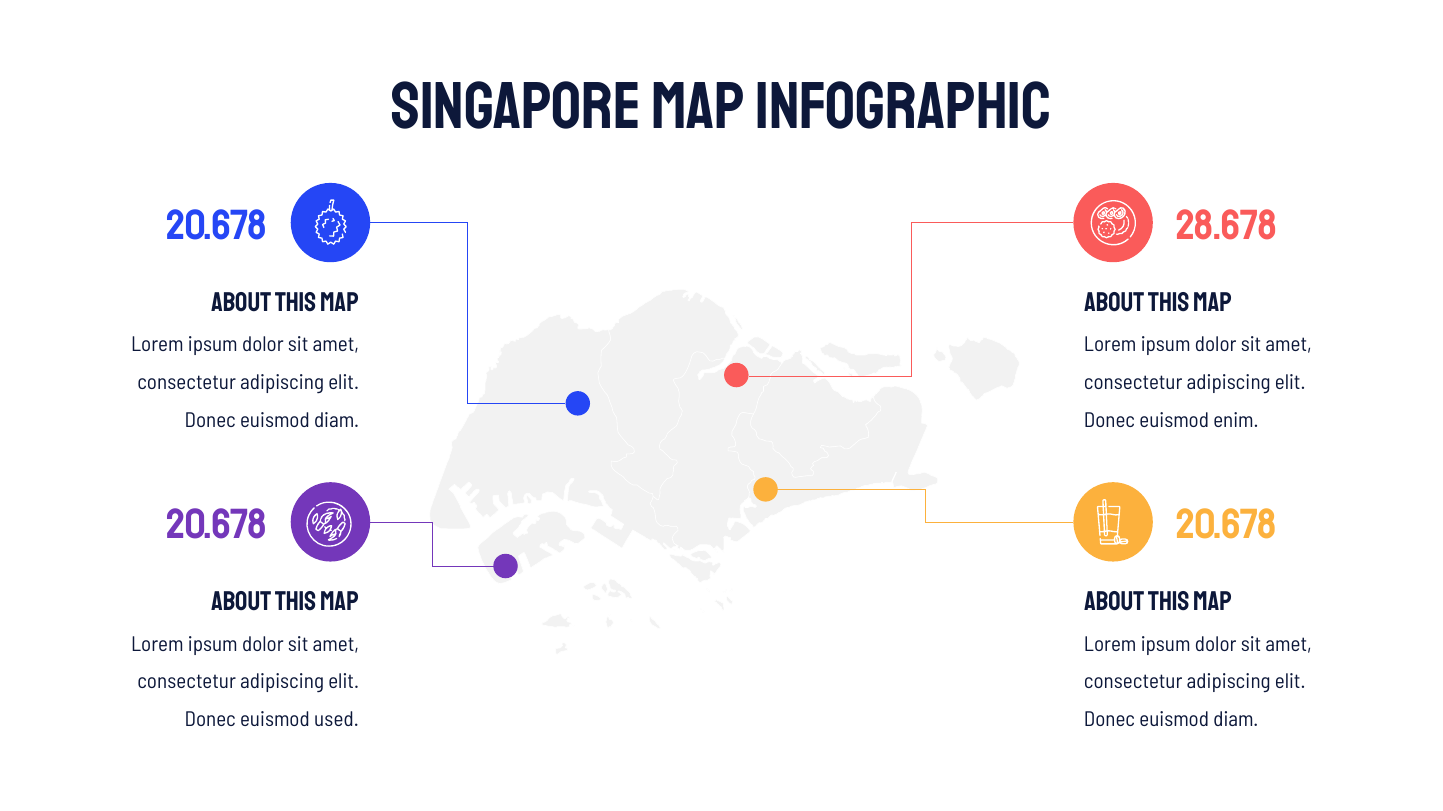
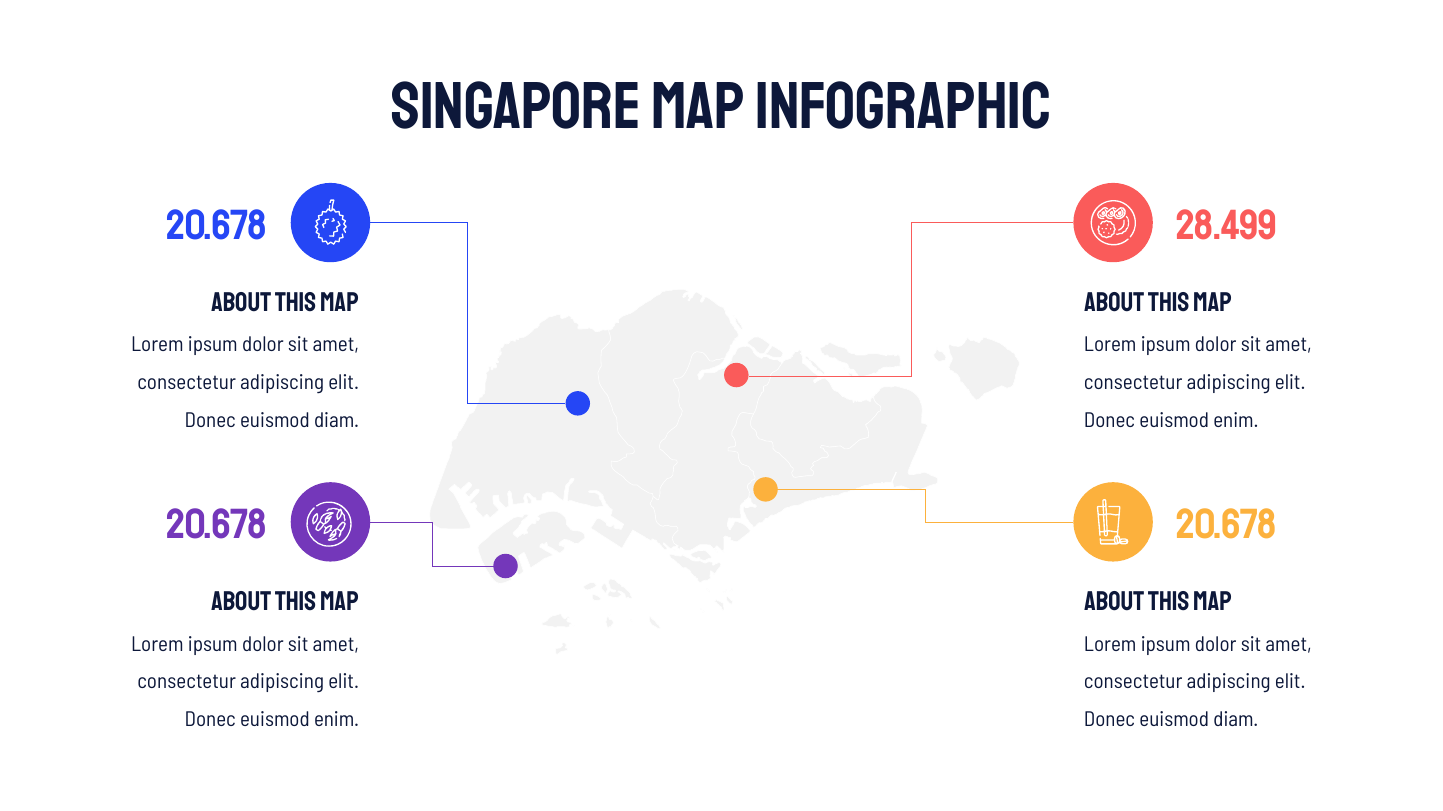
28.678: 28.678 -> 28.499 (1226, 226)
used: used -> enim (337, 720)
